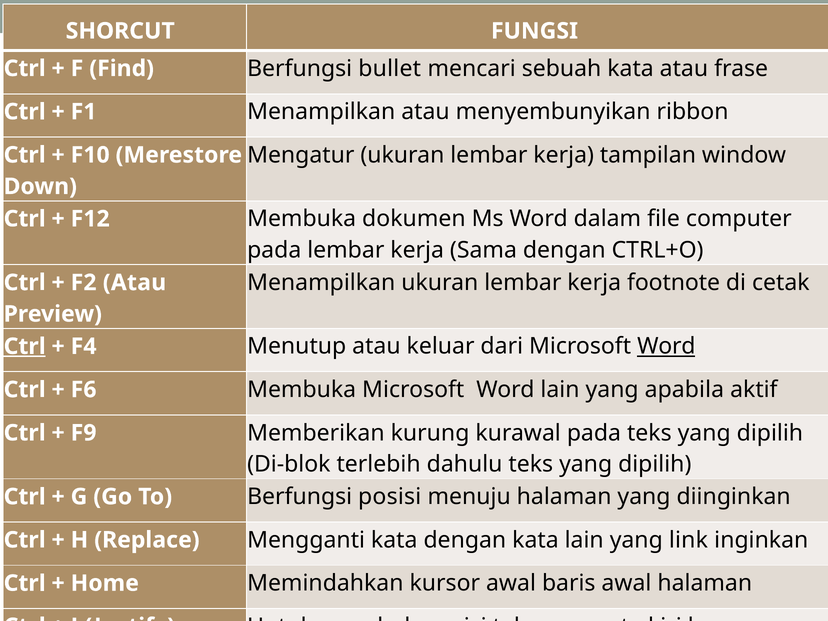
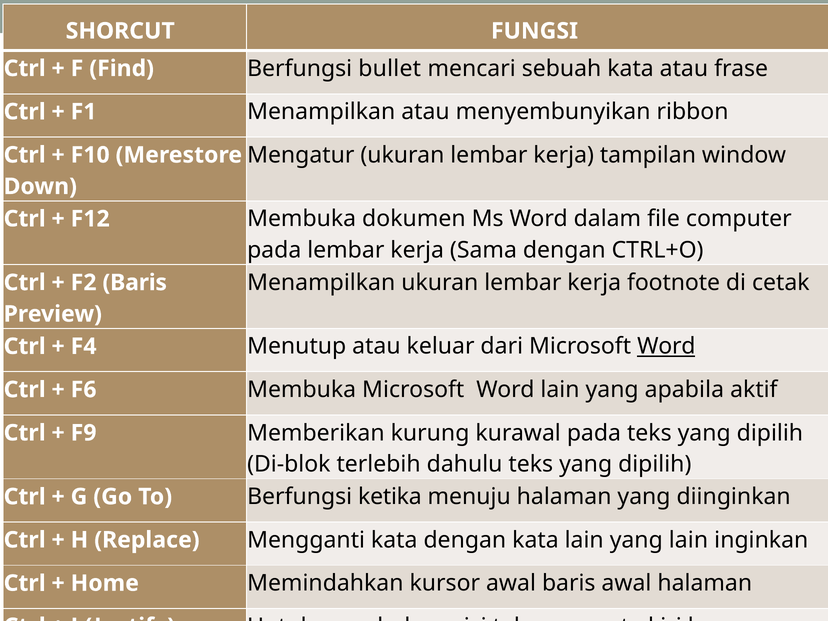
F2 Atau: Atau -> Baris (135, 283)
Ctrl underline: present -> none (25, 346)
Berfungsi posisi: posisi -> ketika (390, 497)
yang link: link -> lain (688, 540)
